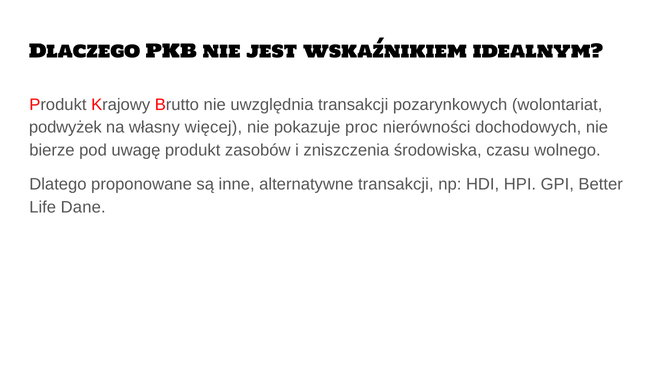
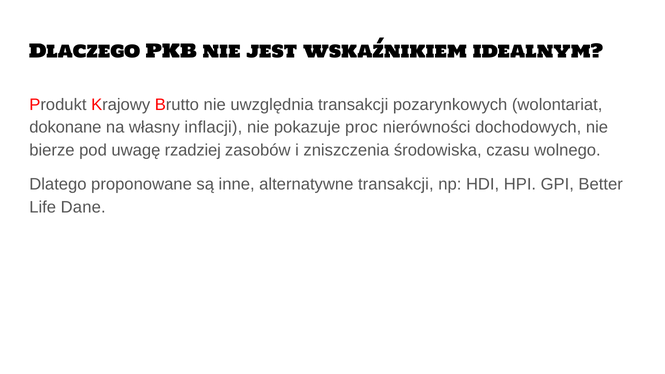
podwyżek: podwyżek -> dokonane (65, 128)
więcej: więcej -> inflacji (213, 128)
uwagę produkt: produkt -> rzadziej (193, 150)
